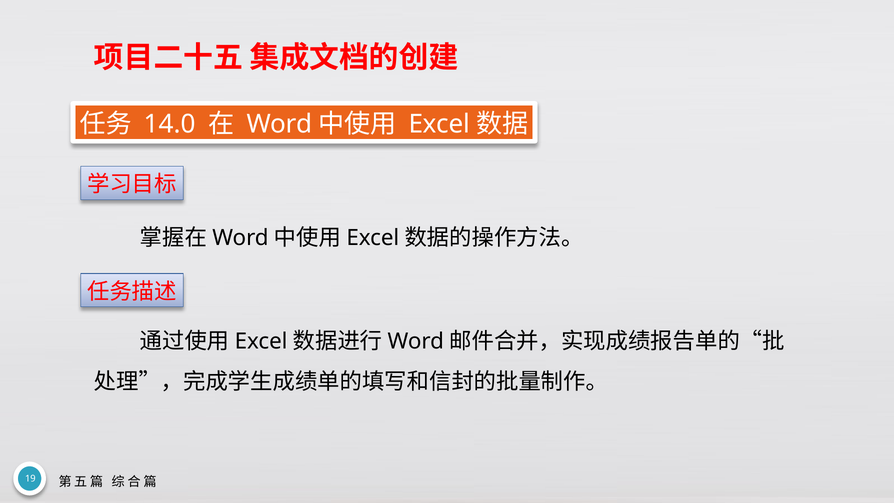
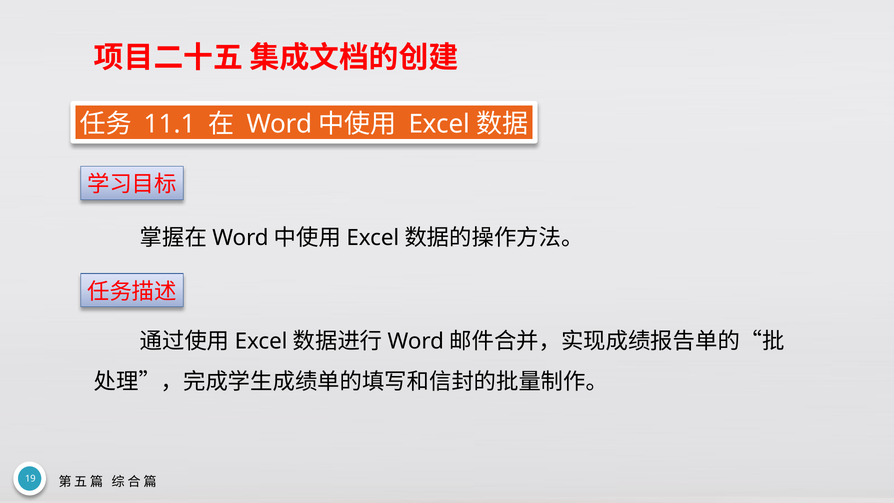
14.0: 14.0 -> 11.1 (170, 124)
